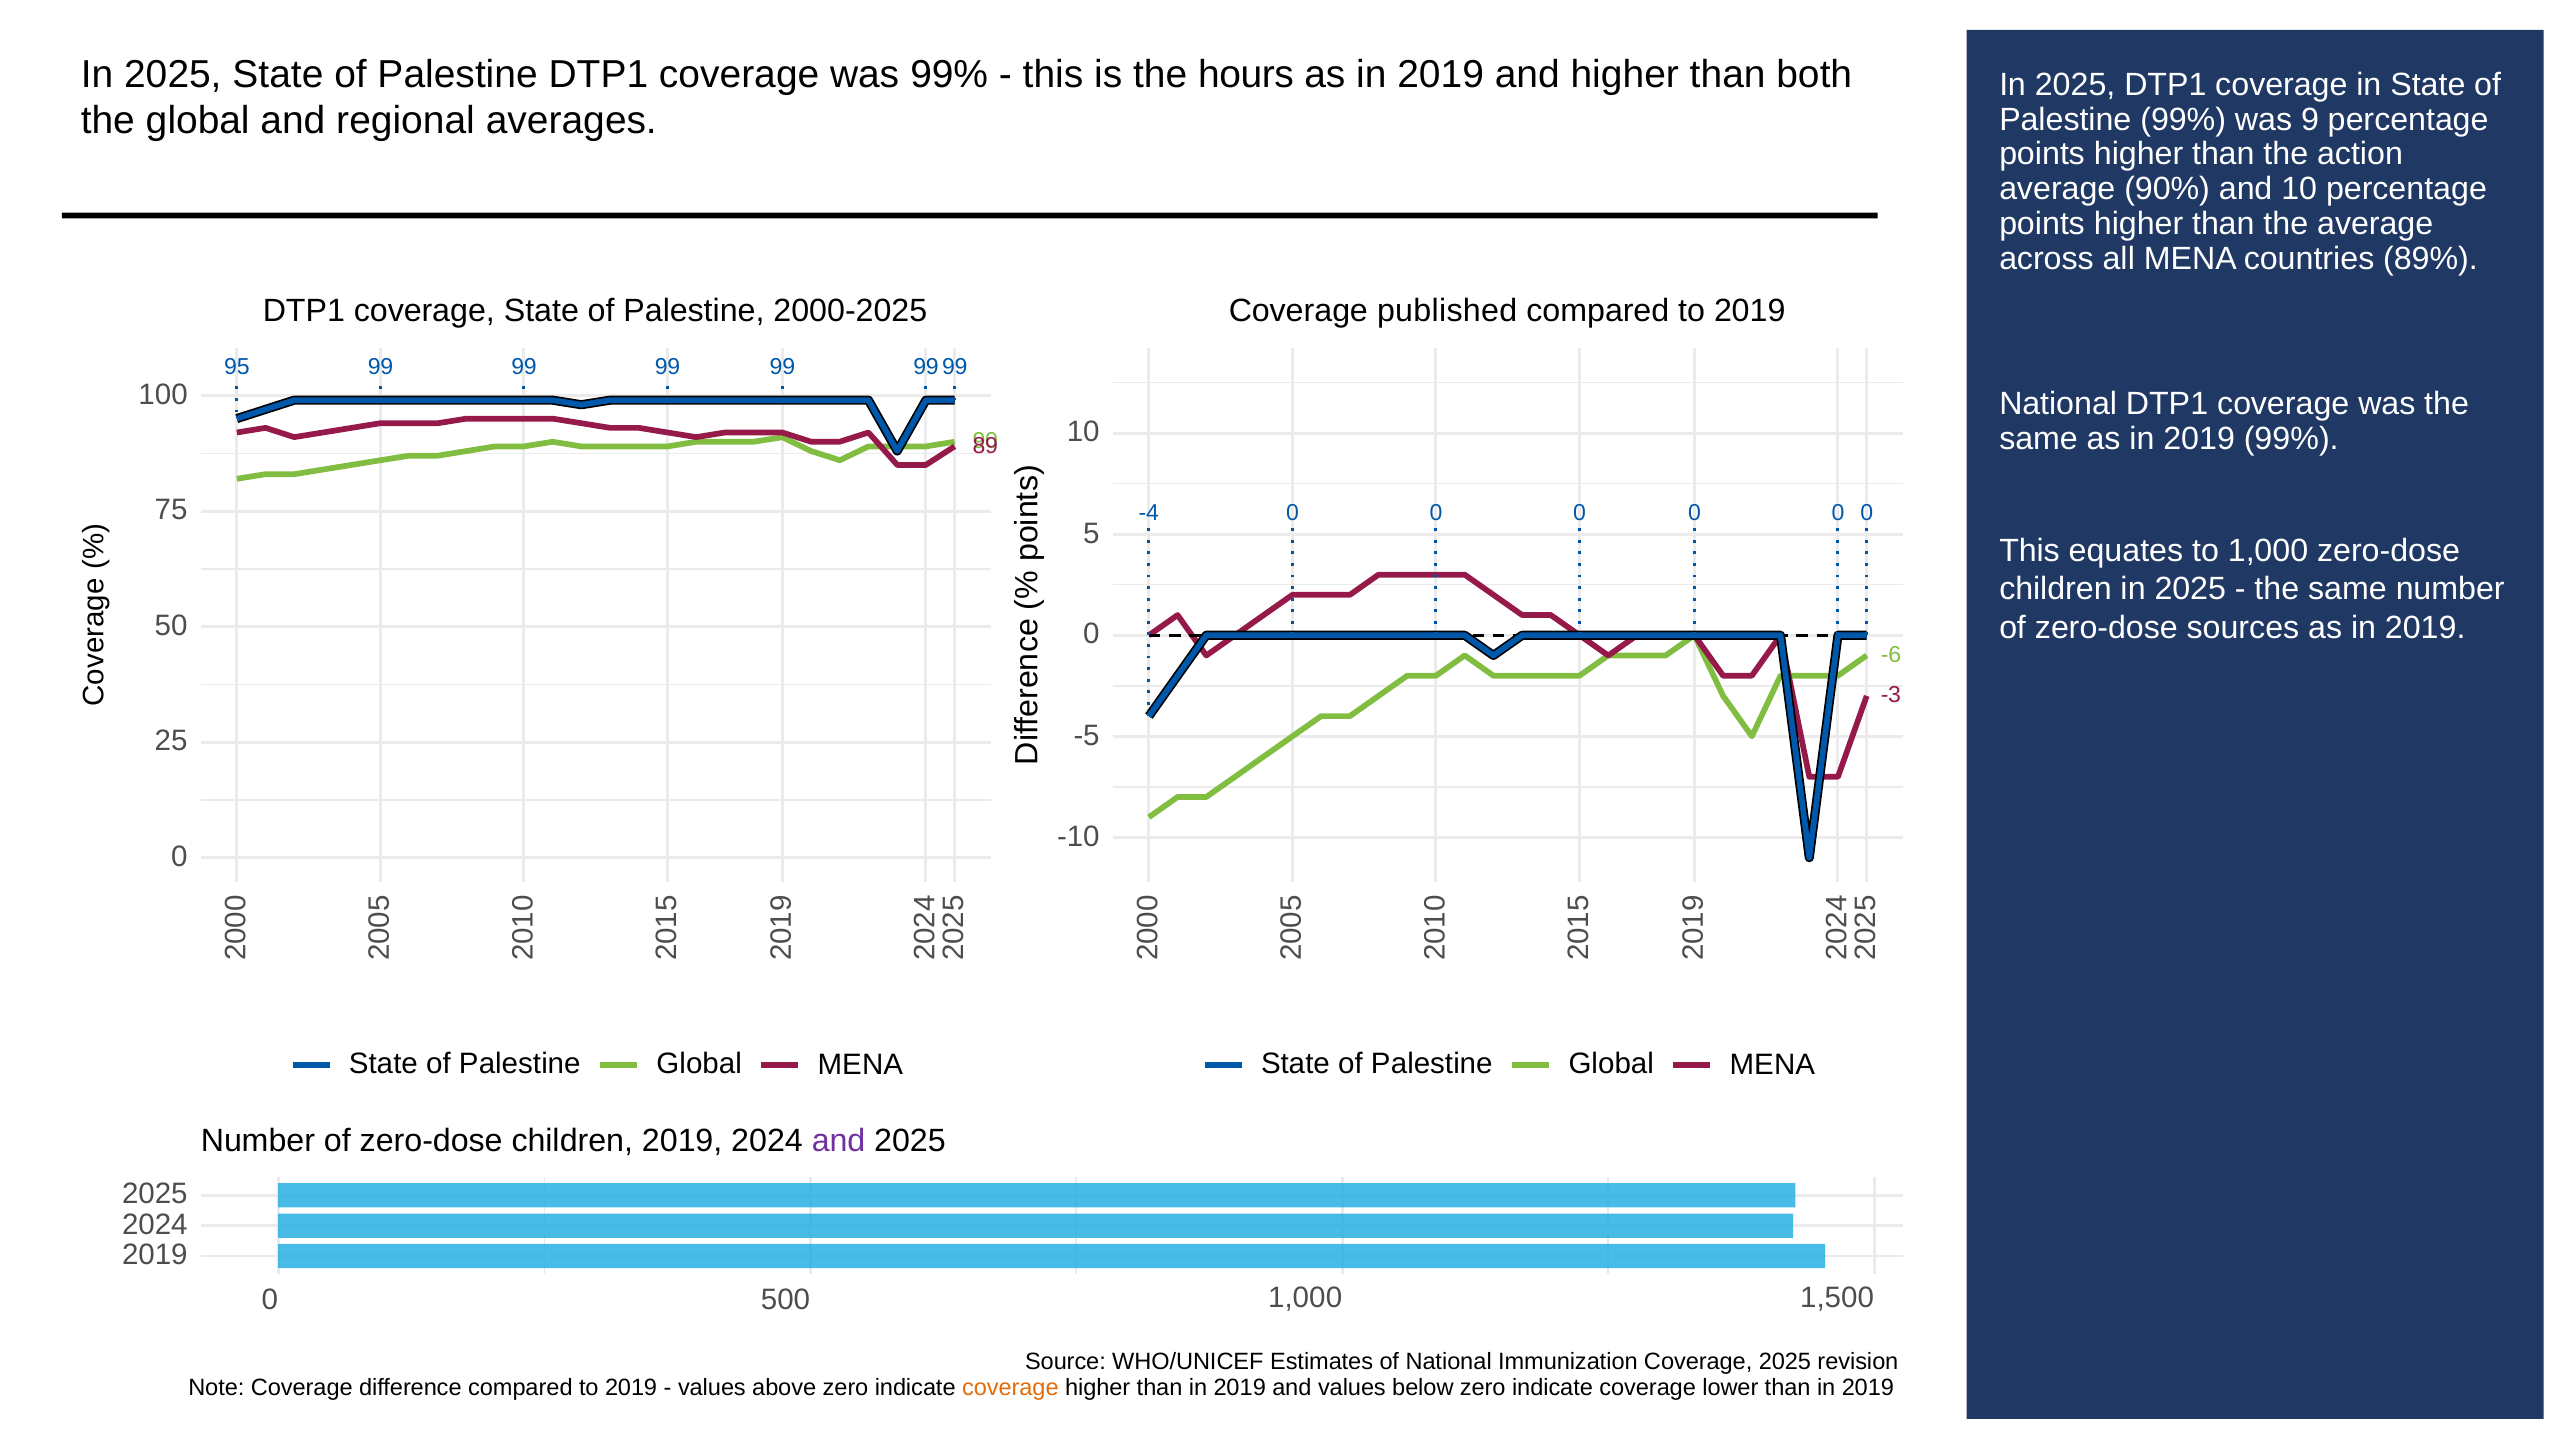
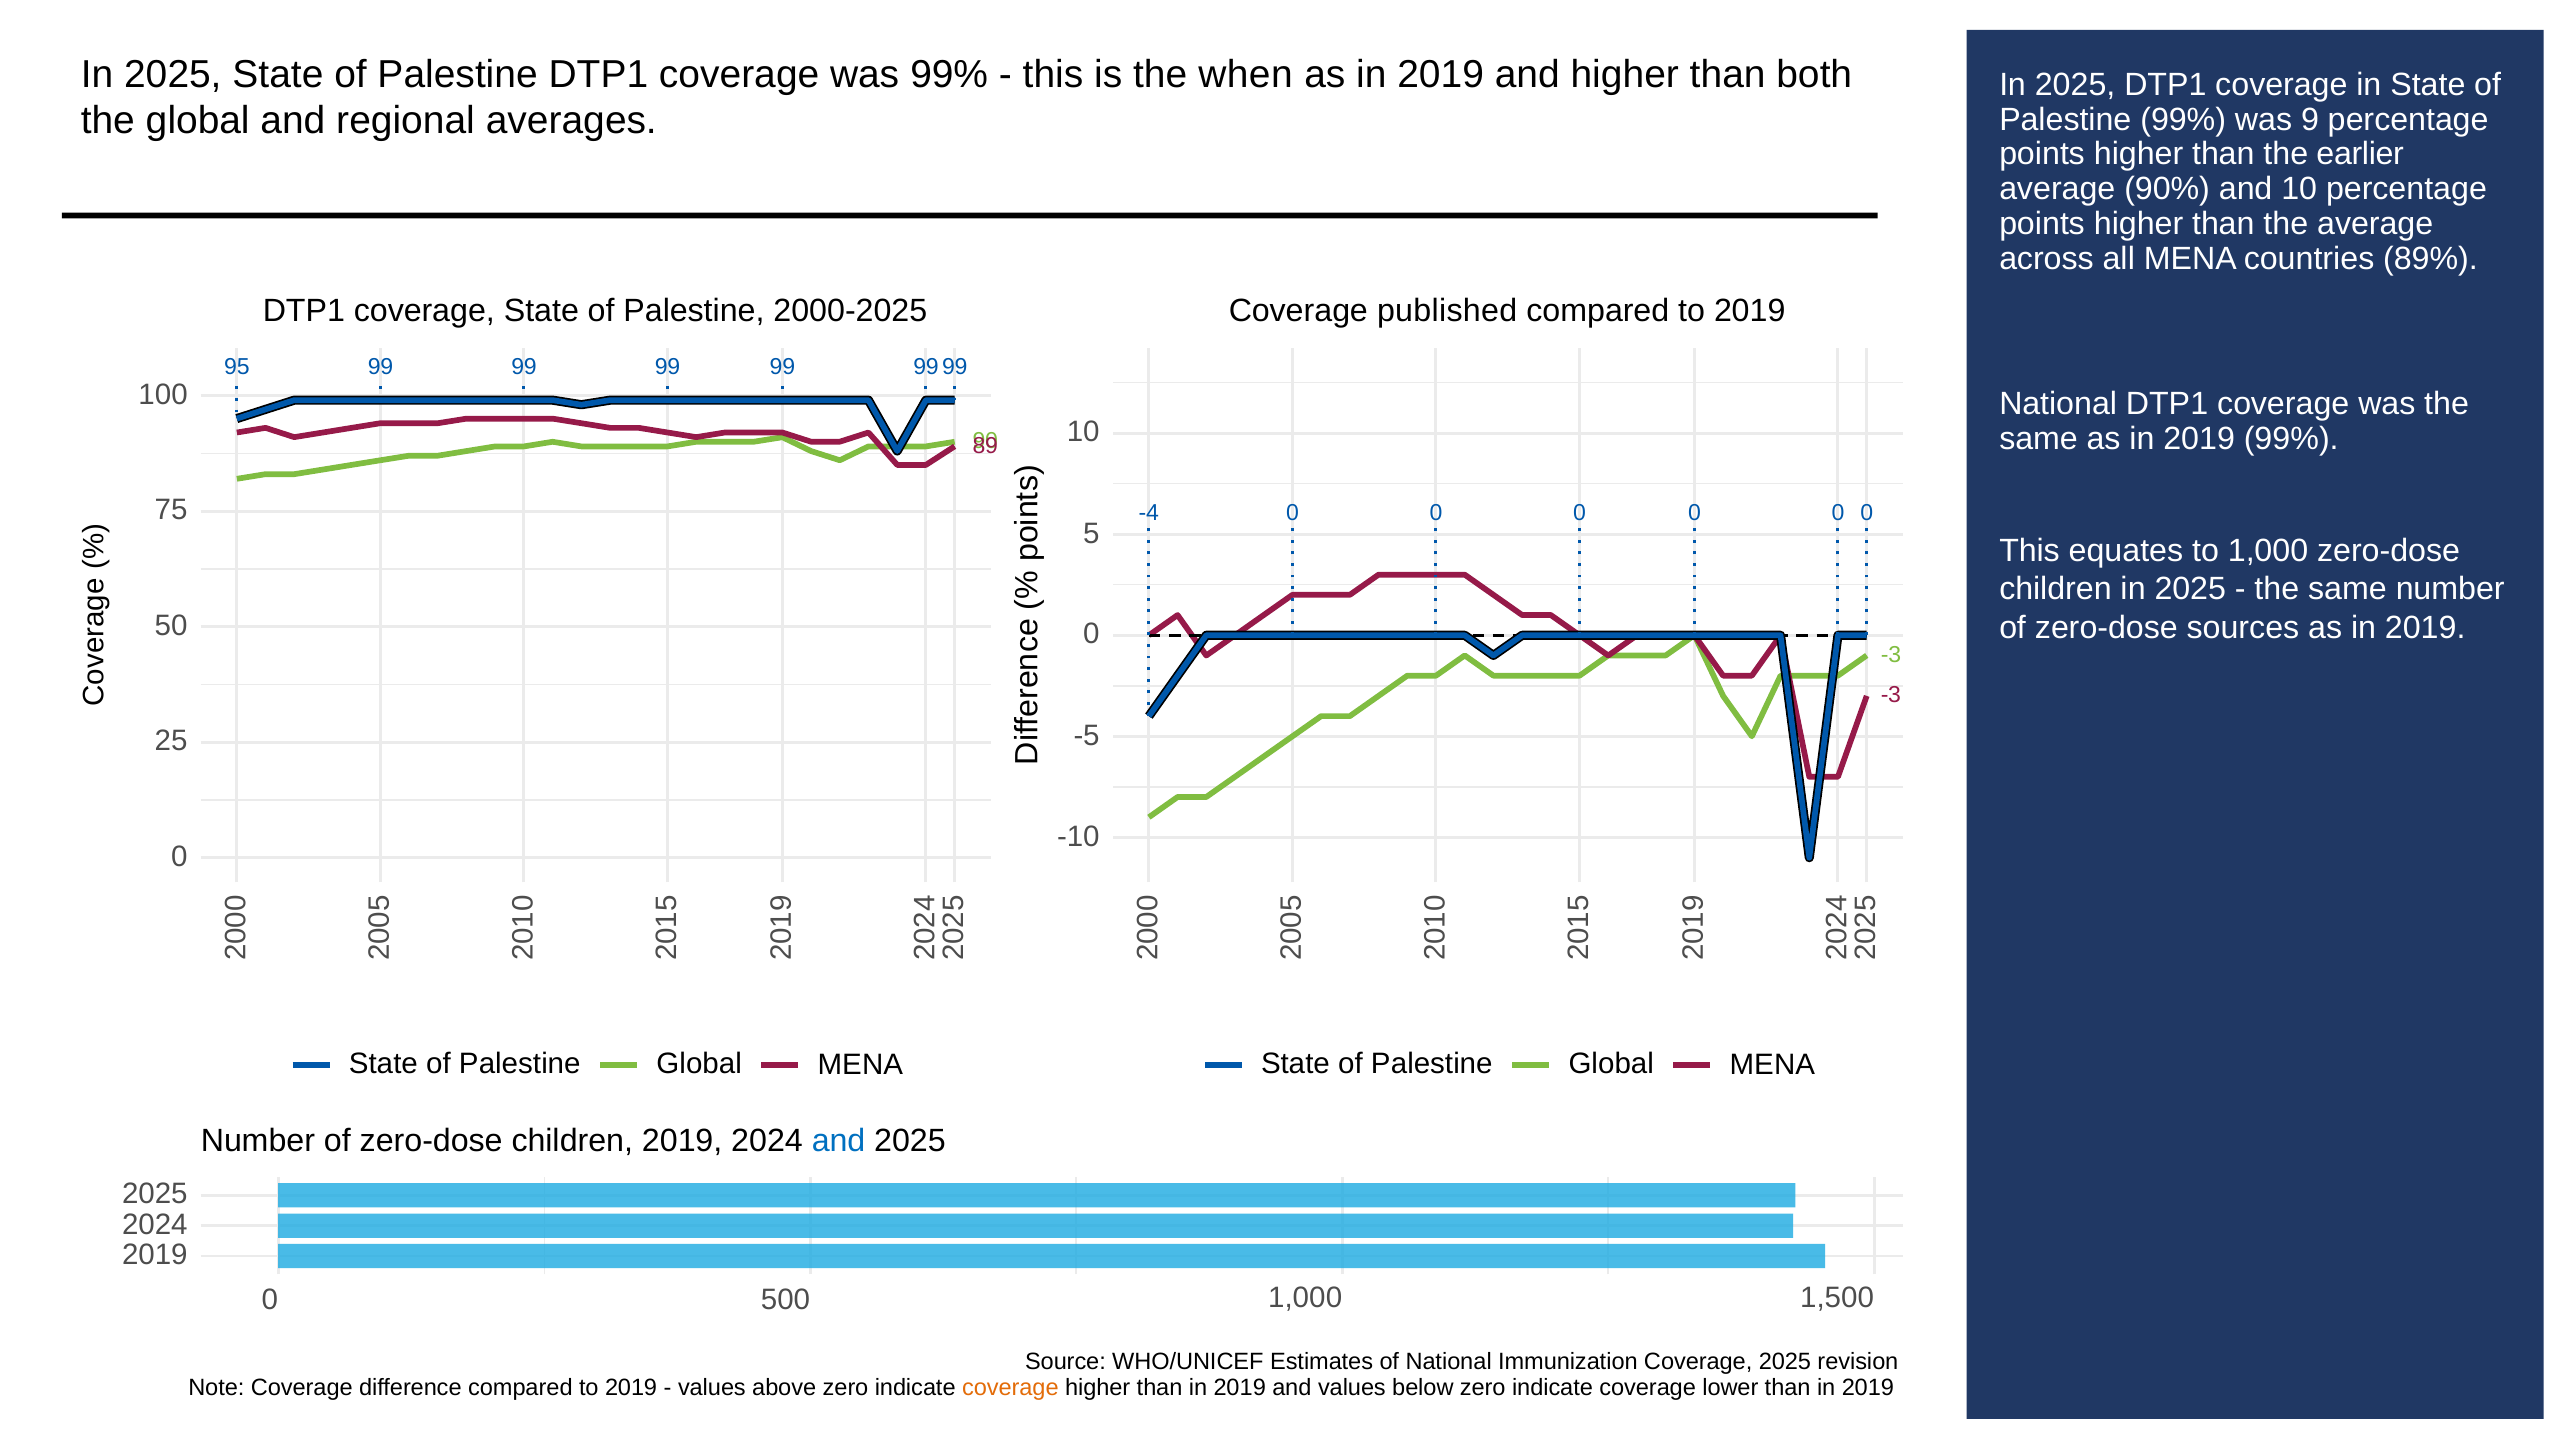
hours: hours -> when (1246, 74)
action: action -> earlier (2360, 154)
-6: -6 -> -3 (1891, 655)
and colour: purple -> blue (839, 1141)
